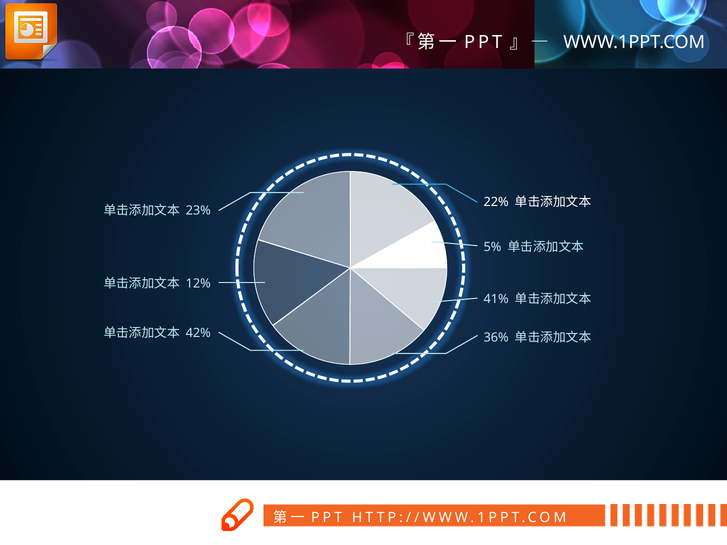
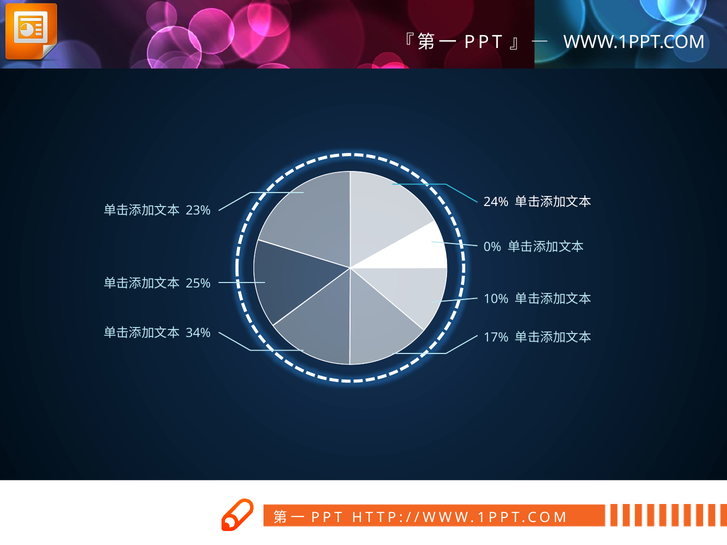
22%: 22% -> 24% (496, 202)
5%: 5% -> 0% (493, 247)
12%: 12% -> 25% (198, 284)
41%: 41% -> 10% (496, 299)
42%: 42% -> 34% (198, 333)
36%: 36% -> 17% (496, 337)
